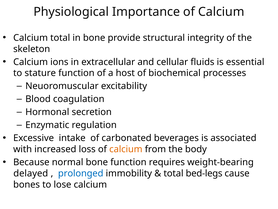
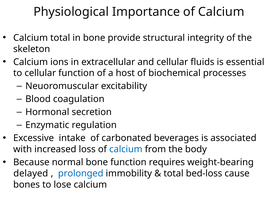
to stature: stature -> cellular (40, 73)
calcium colour: orange -> blue (126, 149)
bed-legs: bed-legs -> bed-loss (204, 173)
